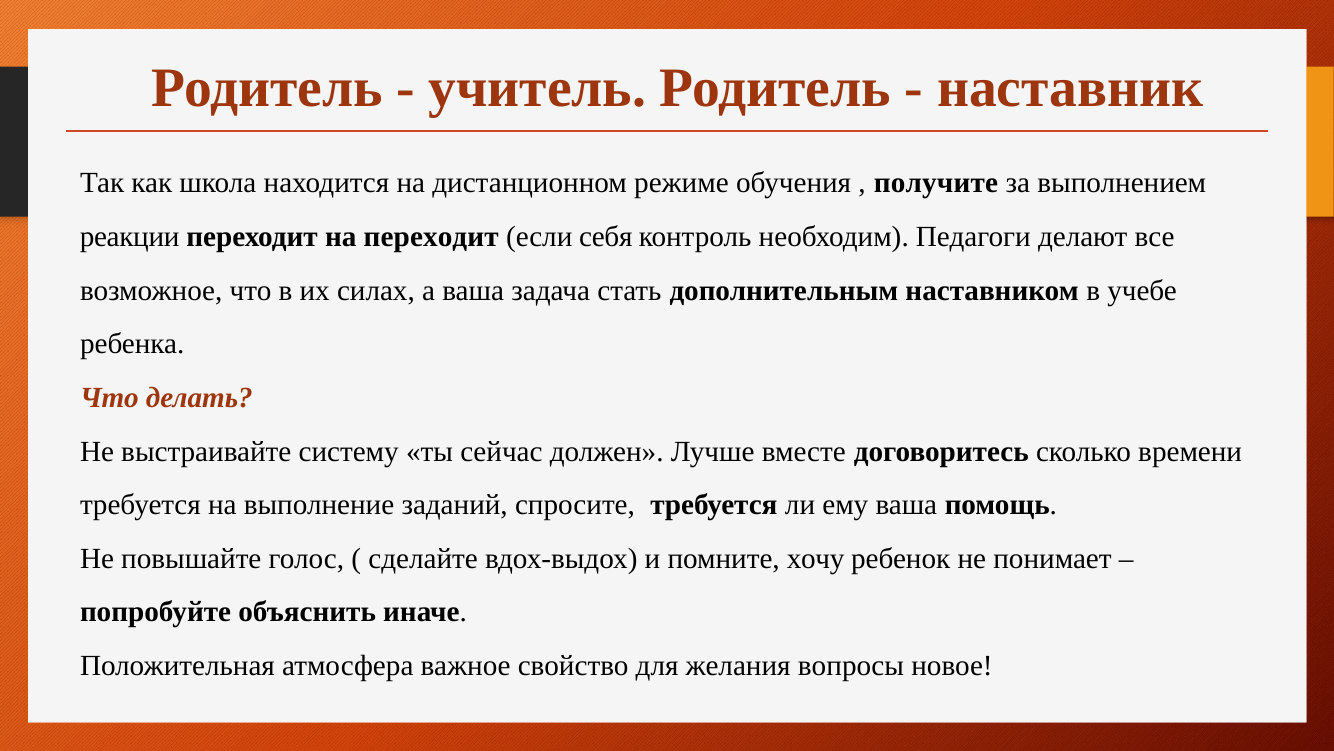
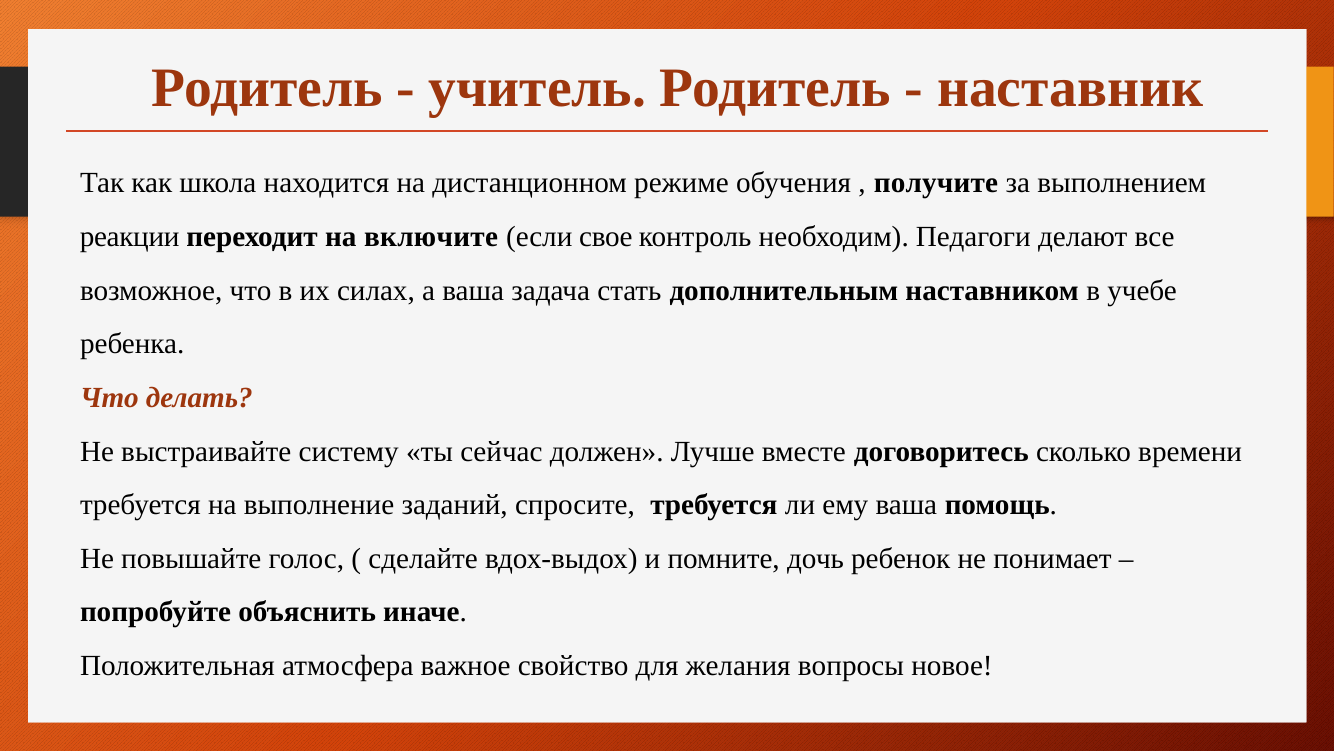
на переходит: переходит -> включите (431, 237)
себя: себя -> свое (606, 237)
хочу: хочу -> дочь (816, 558)
